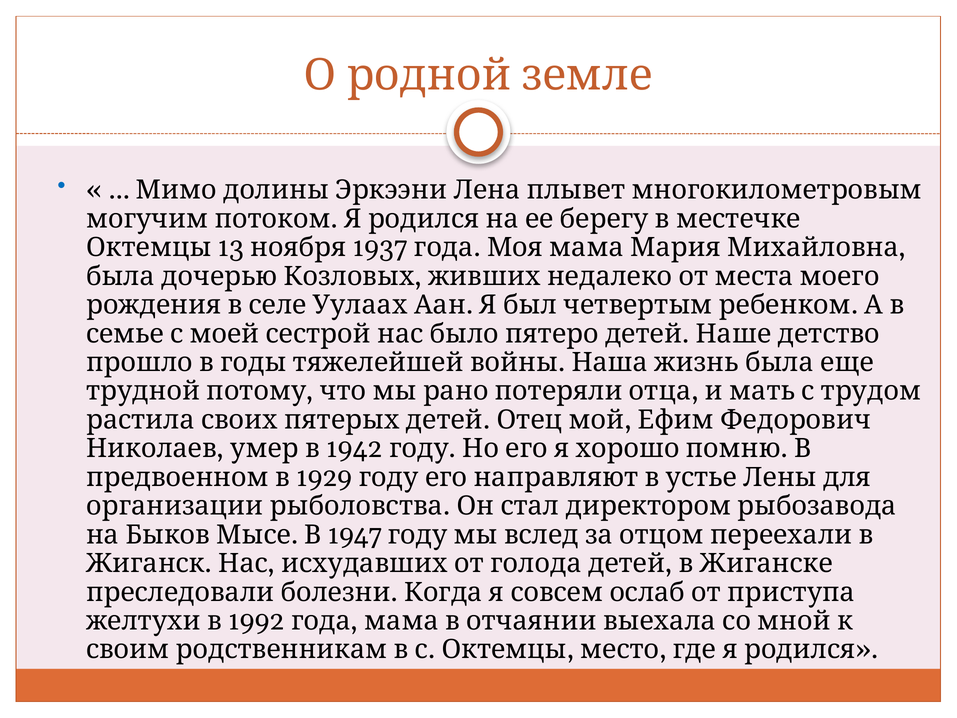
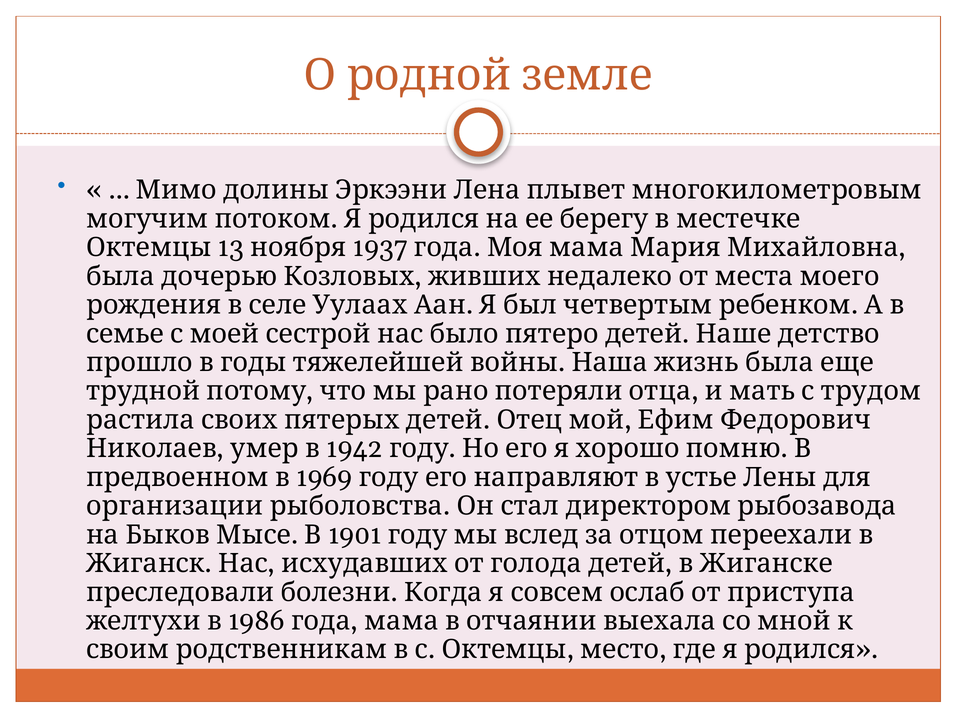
1929: 1929 -> 1969 (324, 477)
1947: 1947 -> 1901 (355, 535)
1992: 1992 -> 1986 (257, 621)
